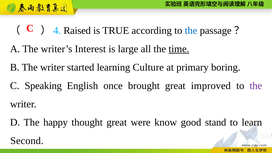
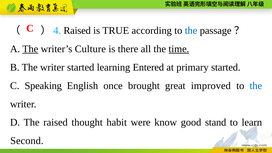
The underline: none -> present (30, 49)
Interest: Interest -> Culture (90, 49)
large: large -> there (128, 49)
Culture: Culture -> Entered (148, 67)
primary boring: boring -> started (226, 67)
the colour: purple -> blue (256, 86)
The happy: happy -> raised (56, 122)
thought great: great -> habit (117, 122)
